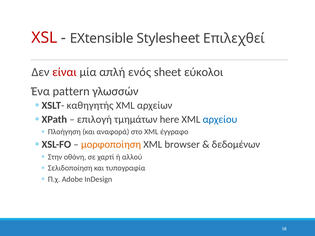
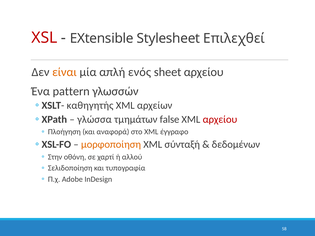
είναι colour: red -> orange (64, 72)
sheet εύκολοι: εύκολοι -> αρχείου (204, 72)
επιλογή: επιλογή -> γλώσσα (94, 119)
here: here -> false (170, 119)
αρχείου colour: blue -> red (220, 119)
browser: browser -> σύνταξή (182, 145)
